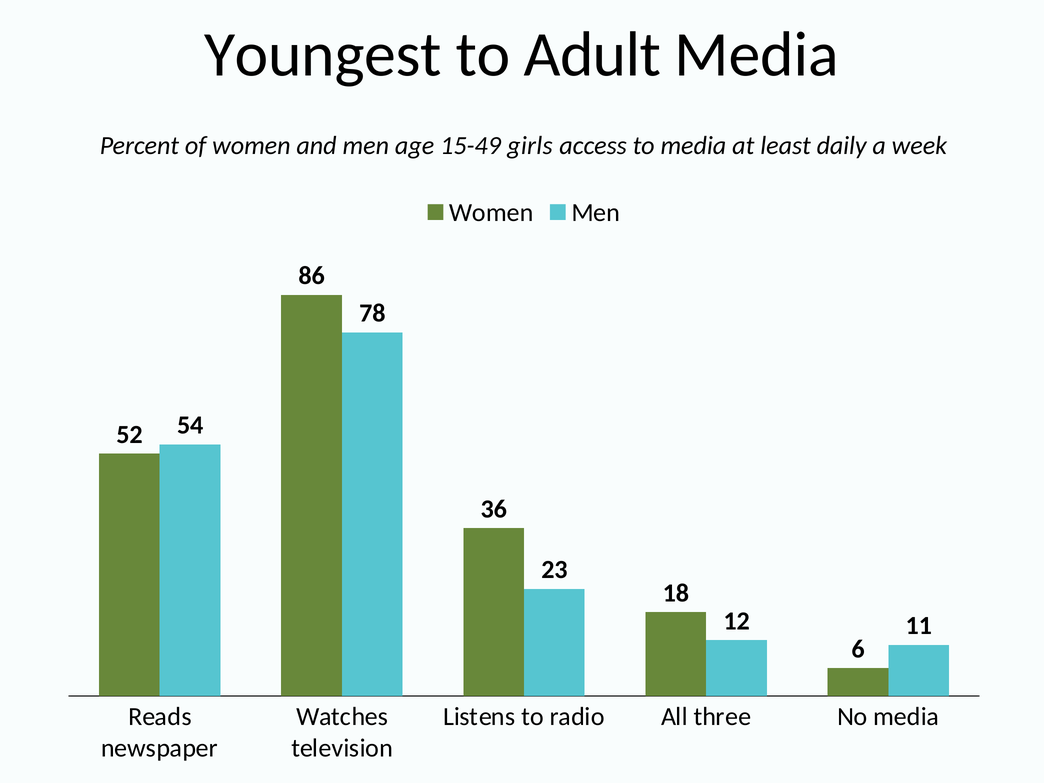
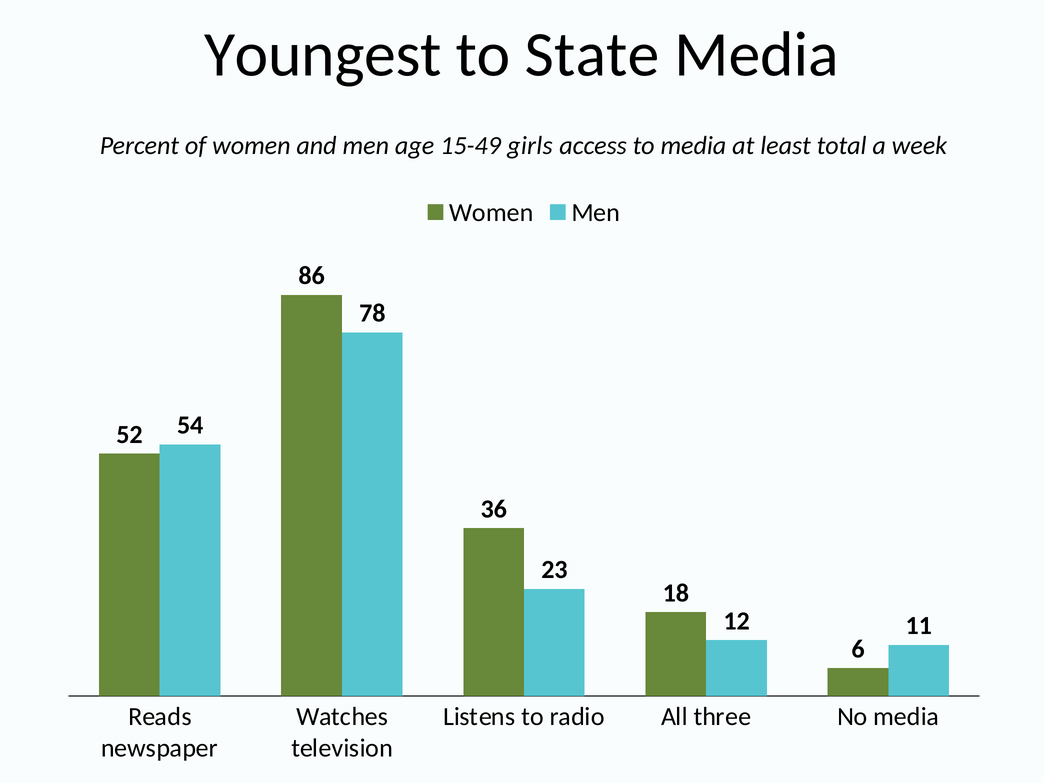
Adult: Adult -> State (592, 55)
daily: daily -> total (842, 145)
